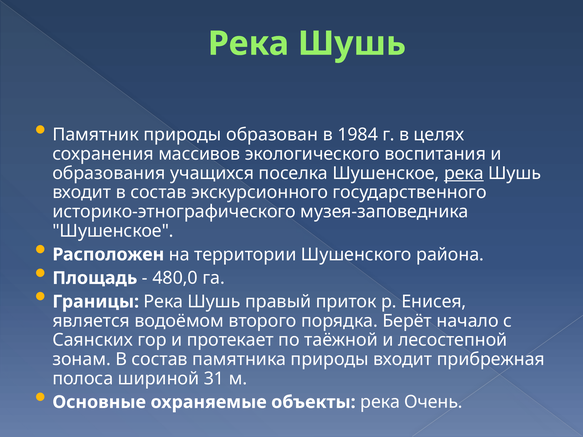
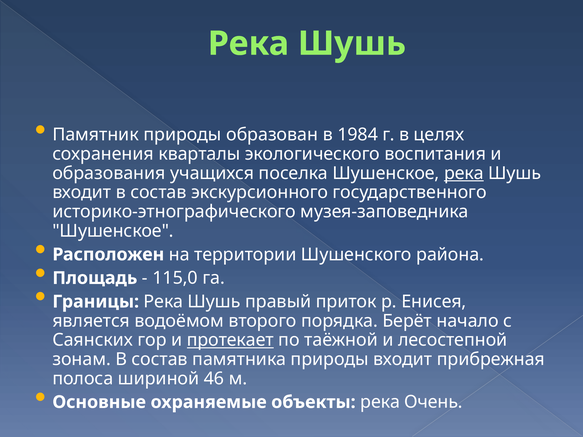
массивов: массивов -> кварталы (199, 154)
480,0: 480,0 -> 115,0 (175, 278)
протекает underline: none -> present (230, 340)
31: 31 -> 46 (214, 379)
